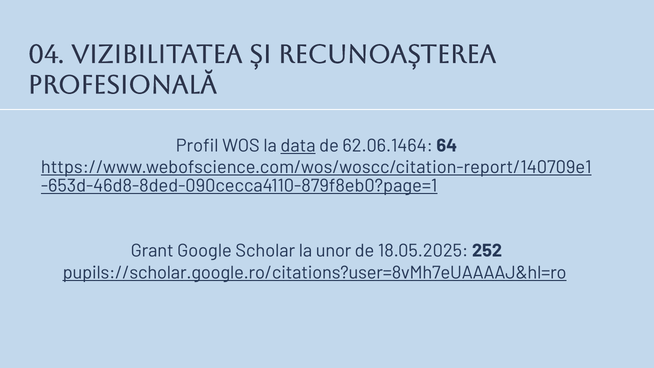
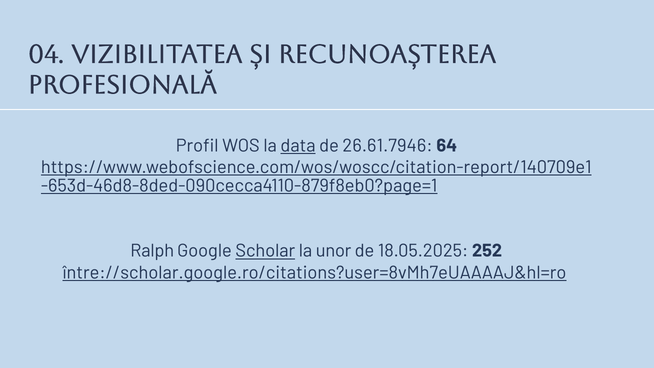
62.06.1464: 62.06.1464 -> 26.61.7946 (388, 146)
Grant: Grant -> Ralph (152, 251)
Scholar underline: none -> present (265, 251)
pupils://scholar.google.ro/citations?user=8vMh7eUAAAAJ&hl=ro: pupils://scholar.google.ro/citations?user=8vMh7eUAAAAJ&hl=ro -> între://scholar.google.ro/citations?user=8vMh7eUAAAAJ&hl=ro (315, 273)
